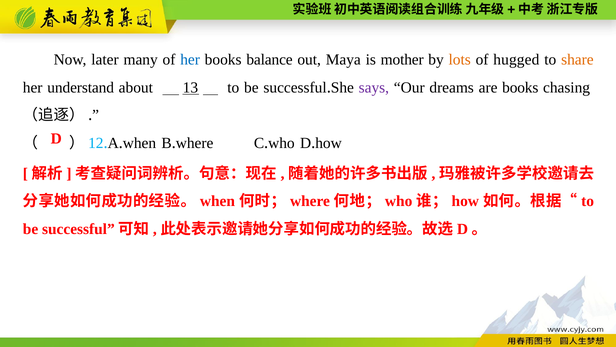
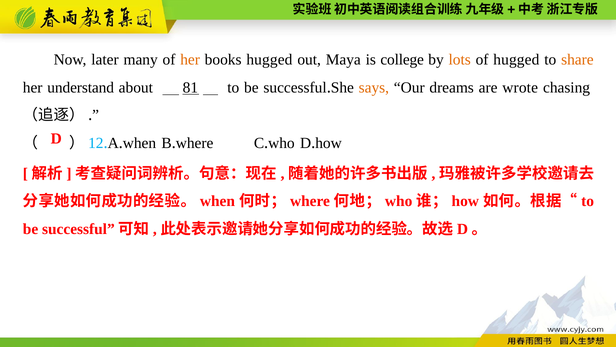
her colour: blue -> orange (190, 60)
books balance: balance -> hugged (269, 60)
mother: mother -> college (402, 60)
13: 13 -> 81 (190, 87)
says colour: purple -> orange (374, 87)
are books: books -> wrote (520, 87)
